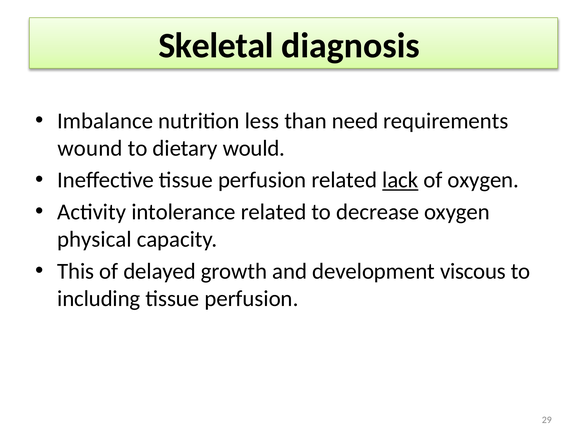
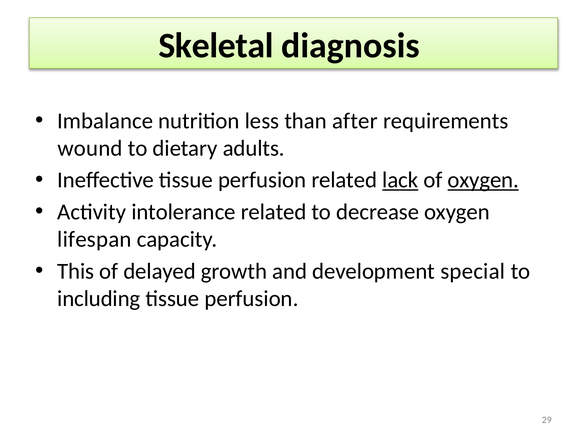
need: need -> after (355, 121)
would: would -> adults (254, 148)
oxygen underline: none -> present (483, 180)
physical: physical -> lifespan (94, 239)
viscous: viscous -> special (473, 271)
